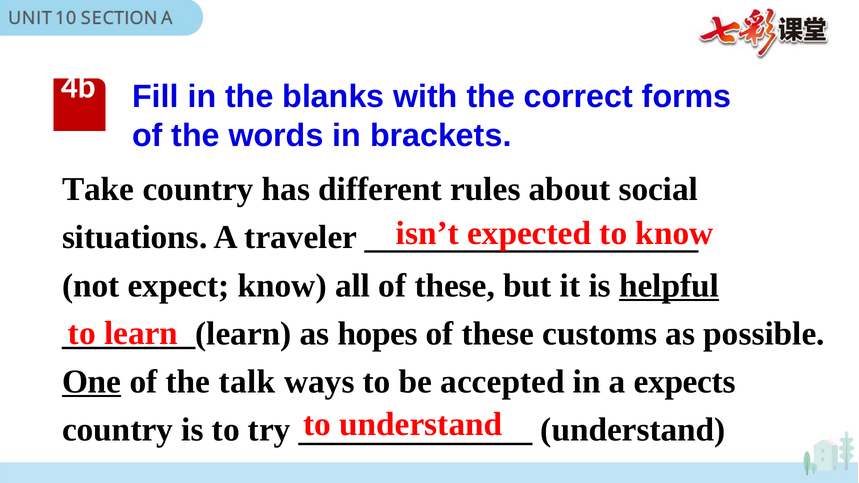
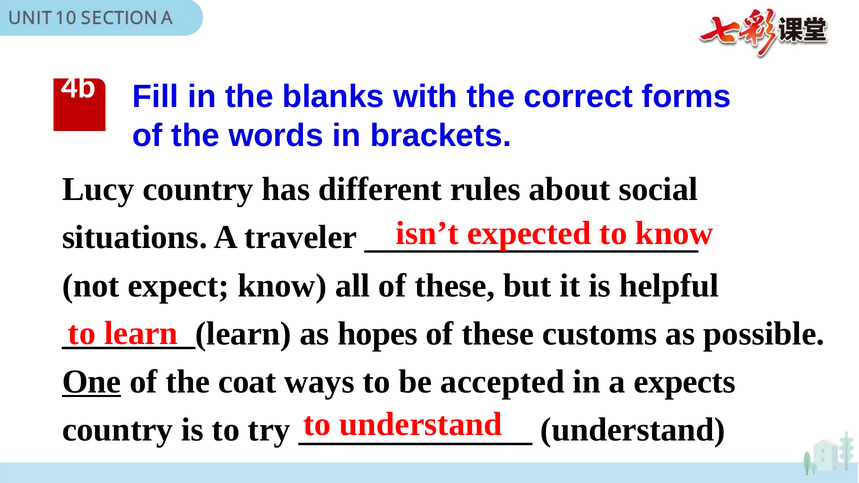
Take: Take -> Lucy (98, 189)
helpful underline: present -> none (669, 286)
talk: talk -> coat (247, 382)
